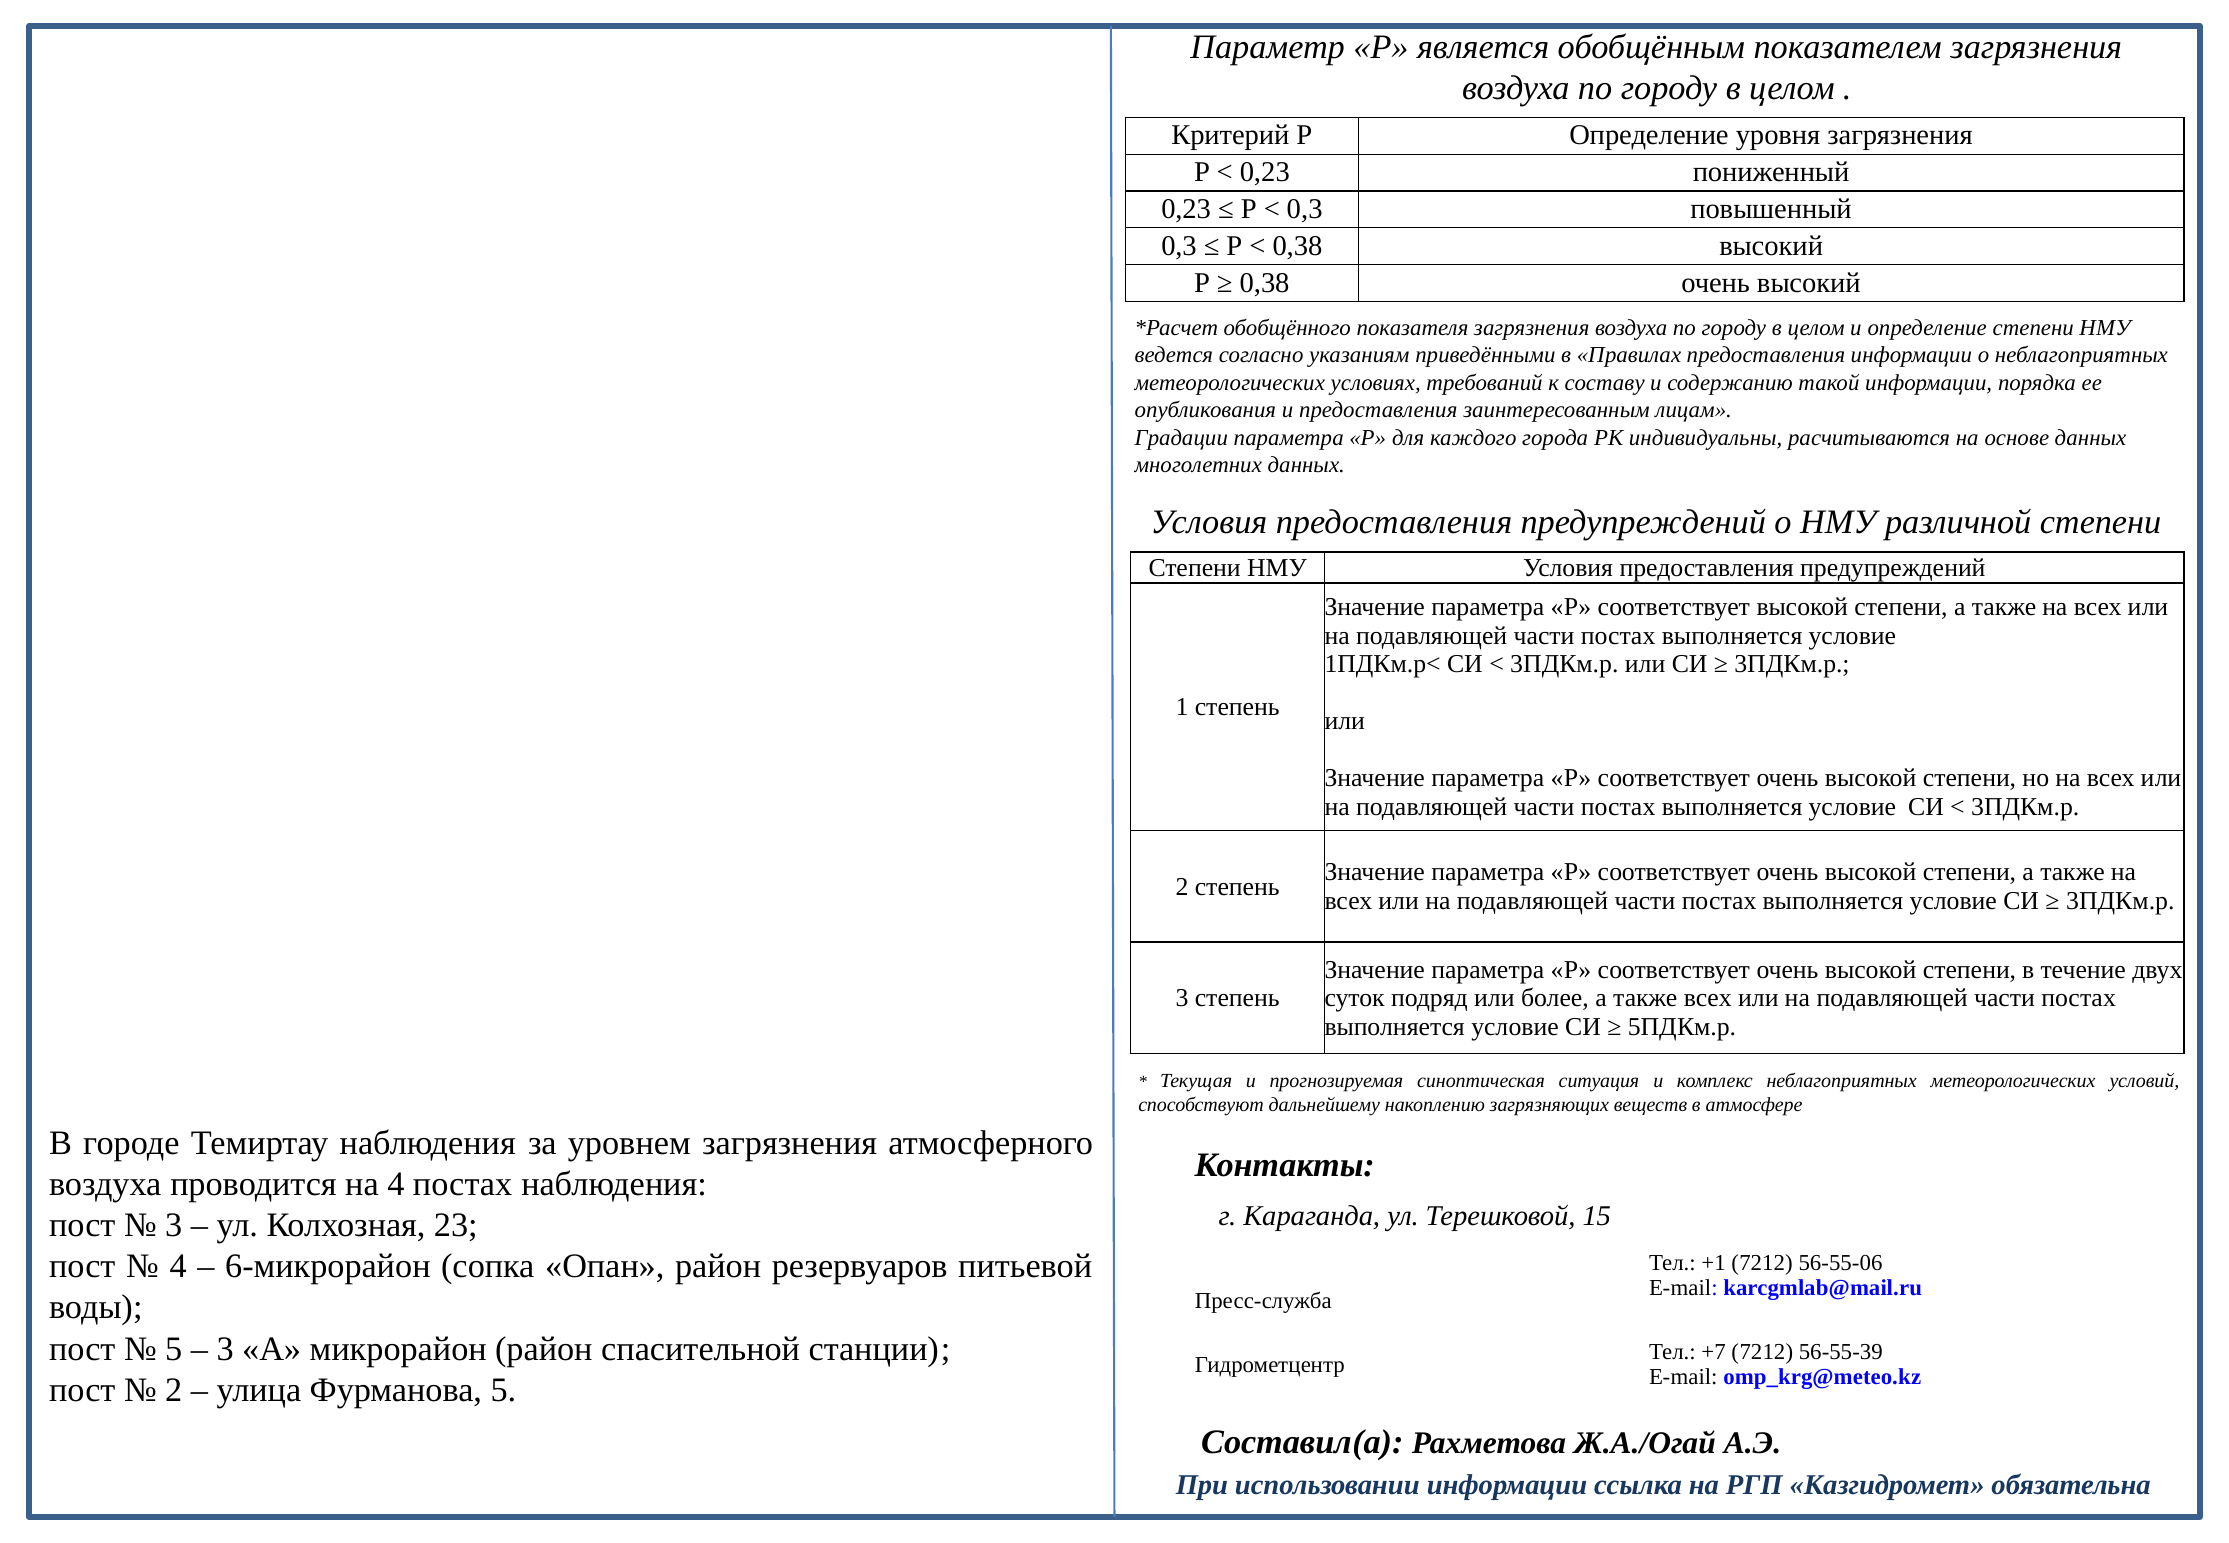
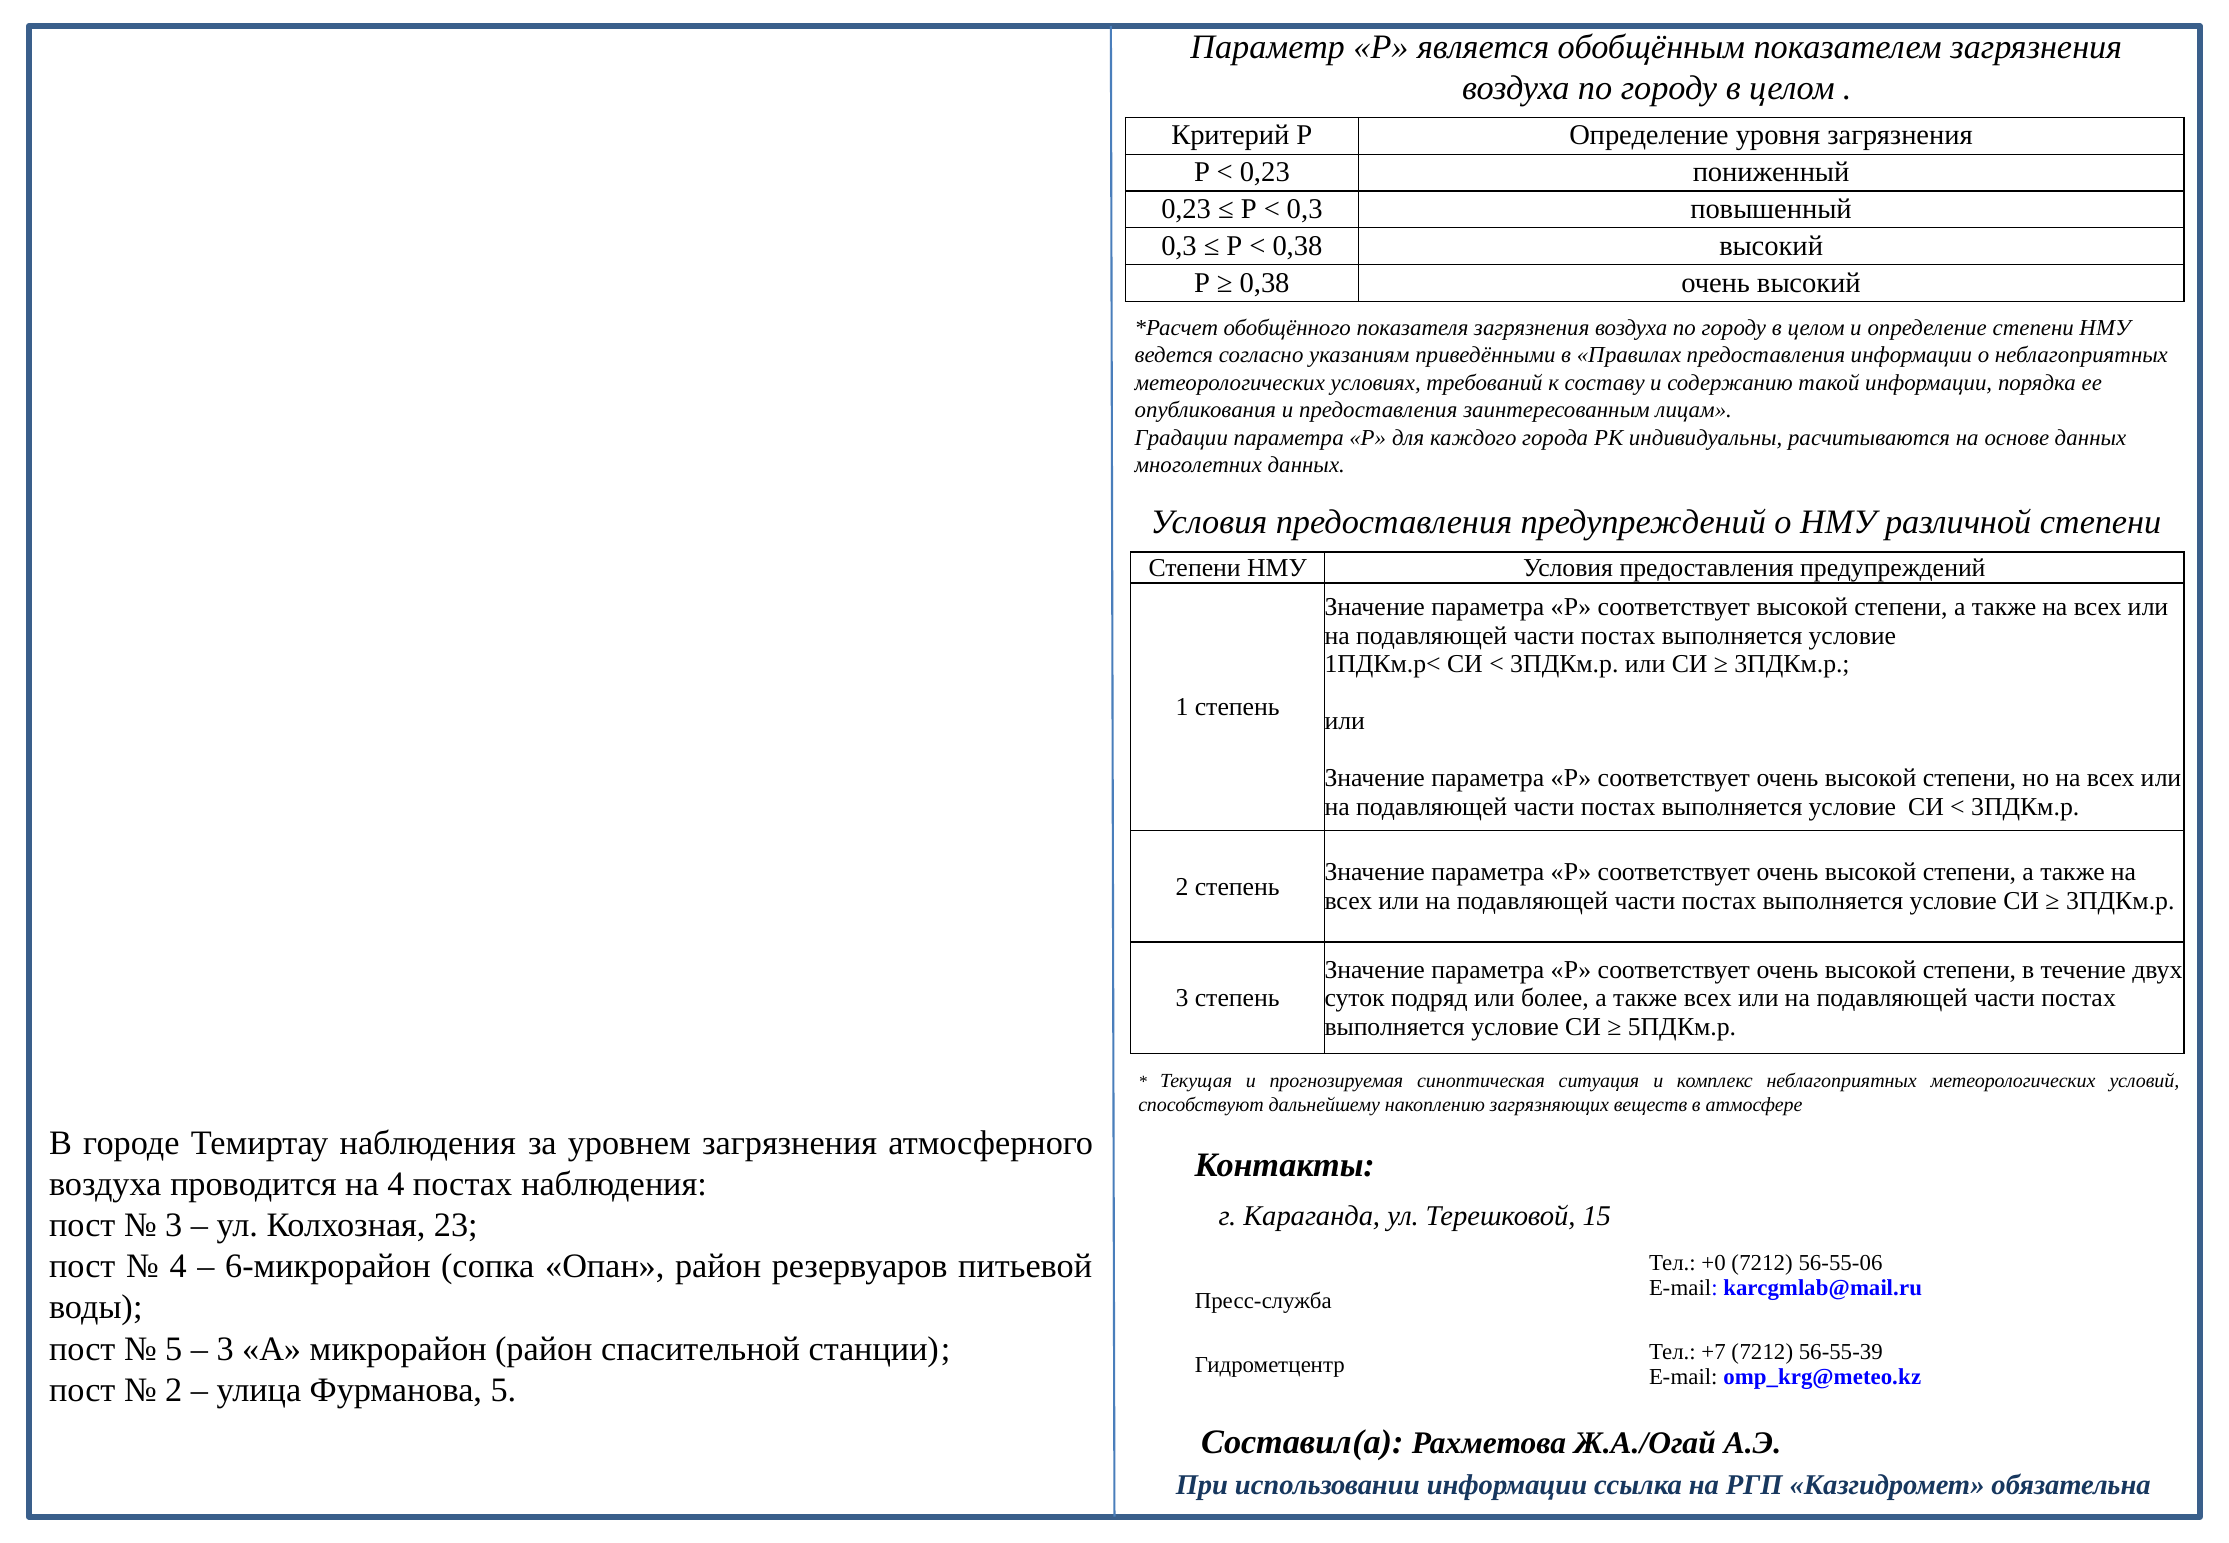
+1: +1 -> +0 (1714, 1263)
